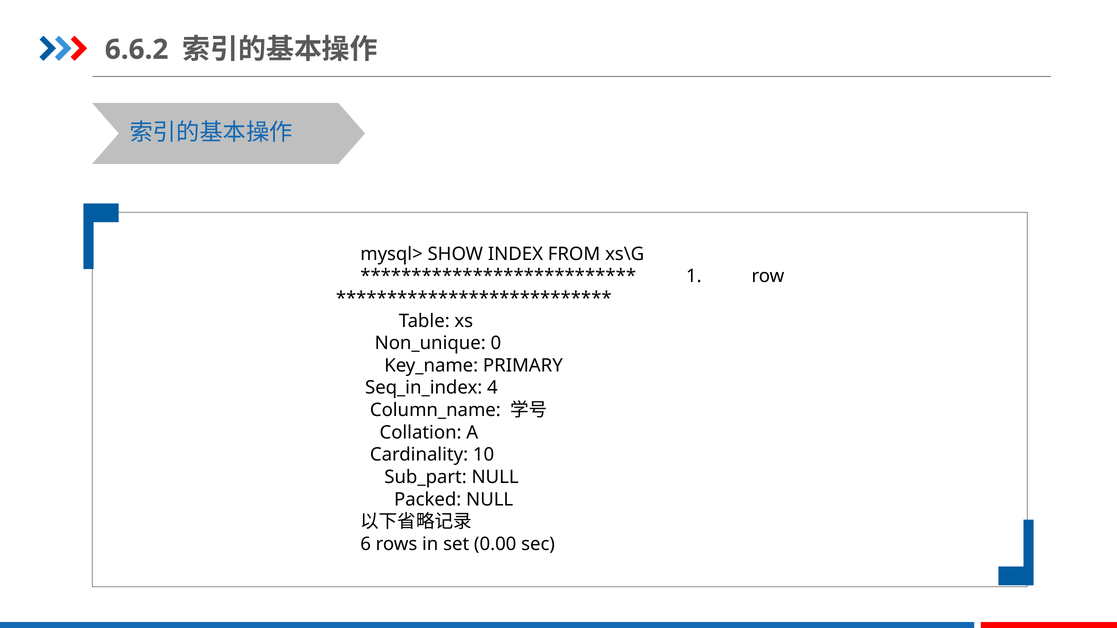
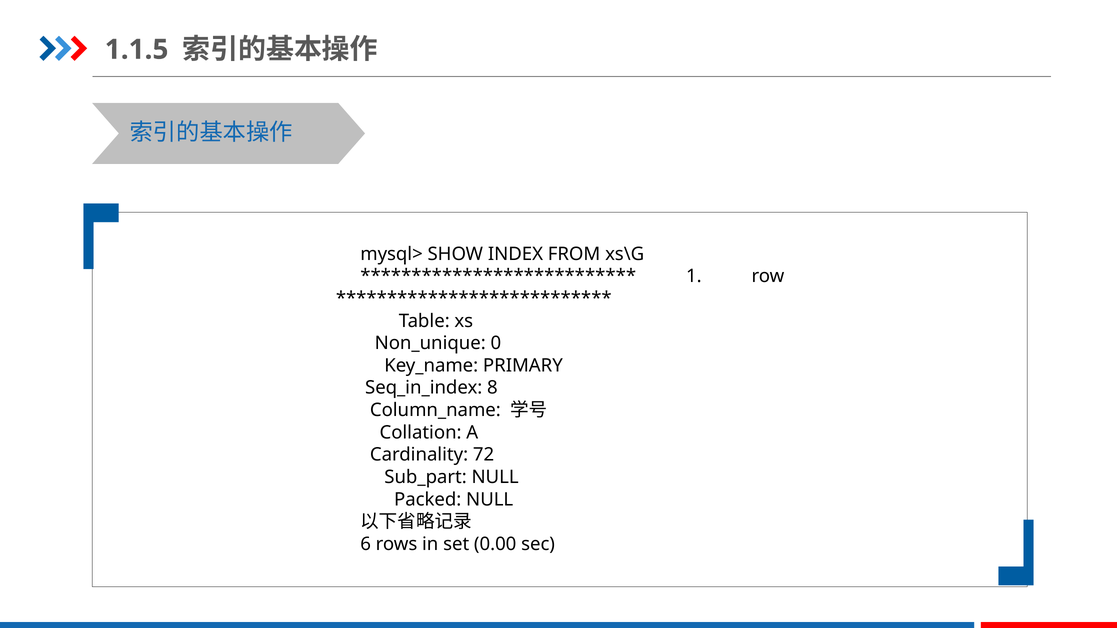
6.6.2: 6.6.2 -> 1.1.5 (137, 50)
4: 4 -> 8 (492, 388)
10: 10 -> 72 (484, 455)
